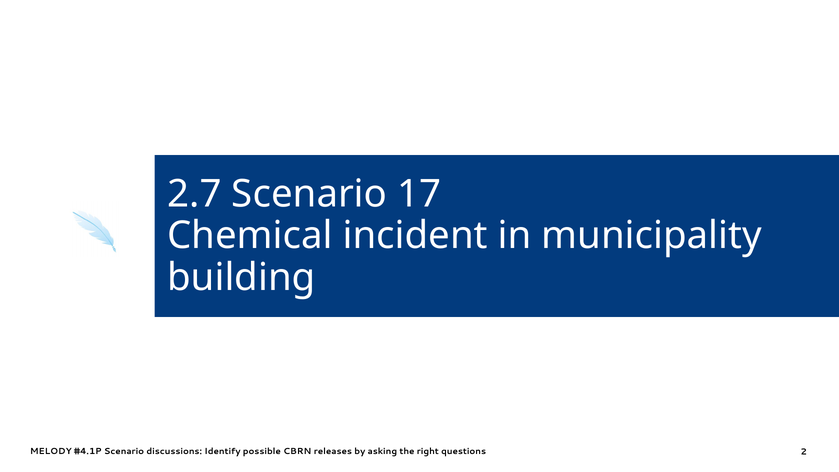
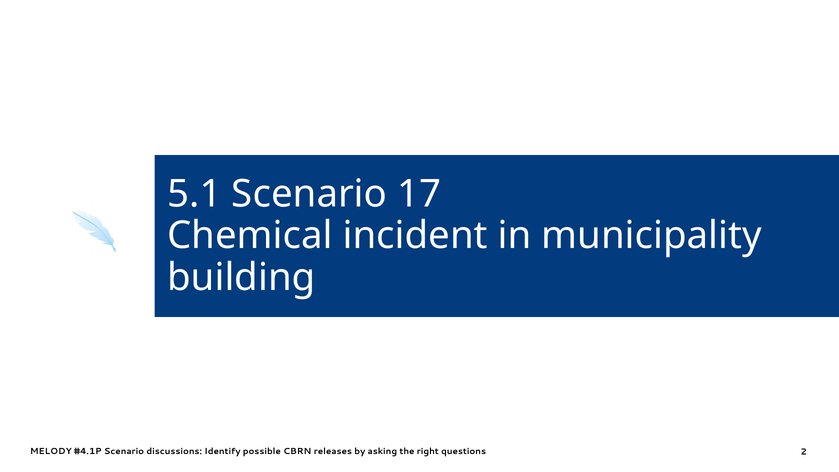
2.7: 2.7 -> 5.1 (194, 194)
